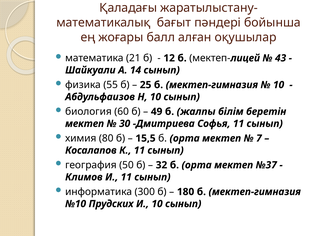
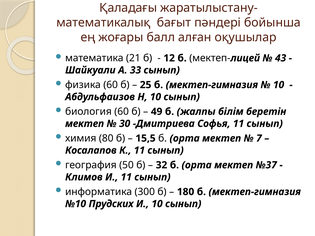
14: 14 -> 33 (136, 70)
физика 55: 55 -> 60 (111, 85)
